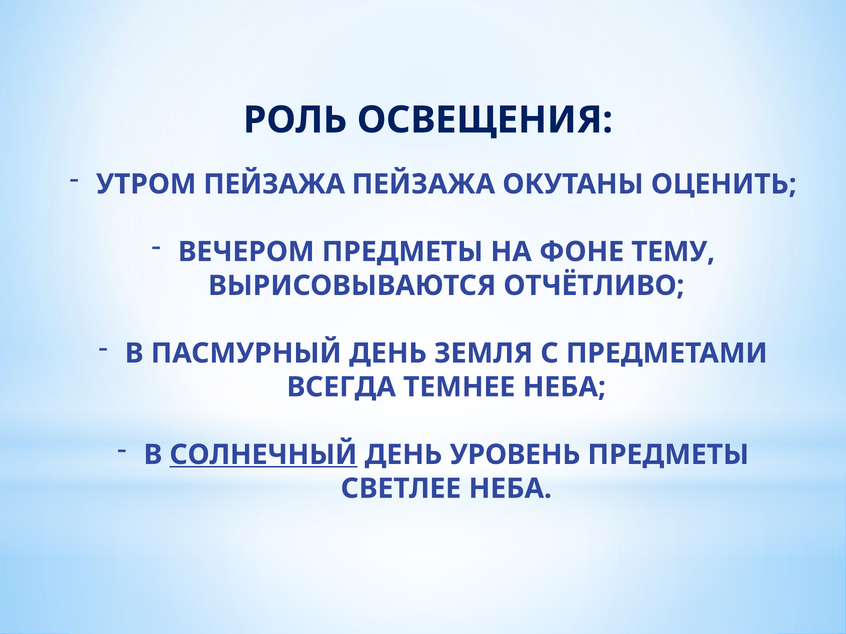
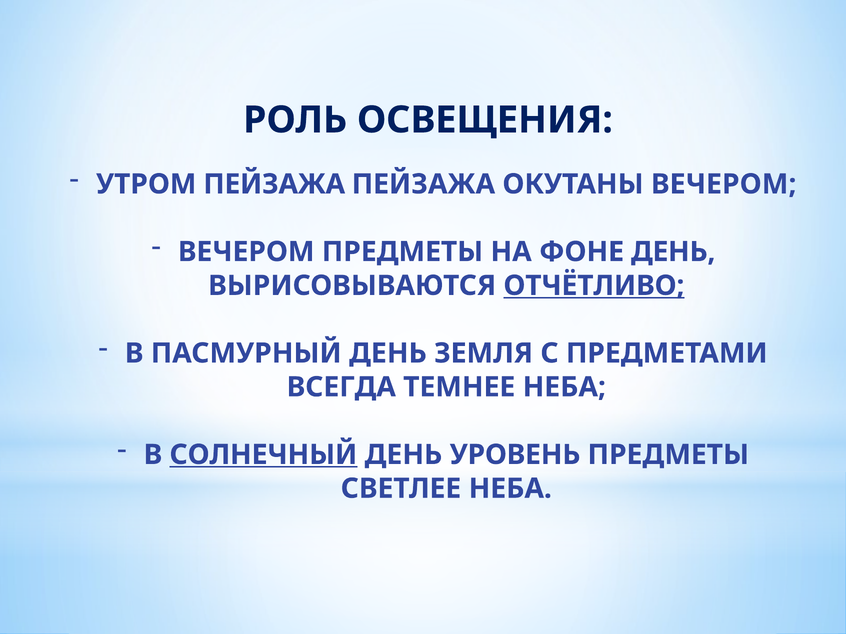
ОКУТАНЫ ОЦЕНИТЬ: ОЦЕНИТЬ -> ВЕЧЕРОМ (724, 184)
ФОНЕ ТЕМУ: ТЕМУ -> ДЕНЬ (673, 252)
ОТЧЁТЛИВО underline: none -> present (594, 286)
